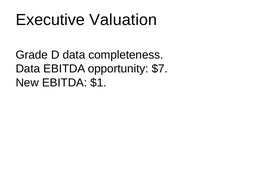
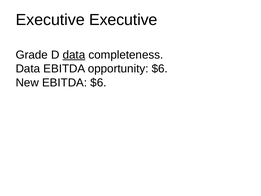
Executive Valuation: Valuation -> Executive (123, 20)
data underline: none -> present (74, 55)
opportunity $7: $7 -> $6 (160, 69)
EBITDA $1: $1 -> $6 (98, 83)
